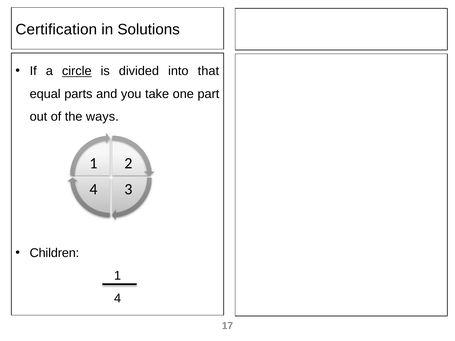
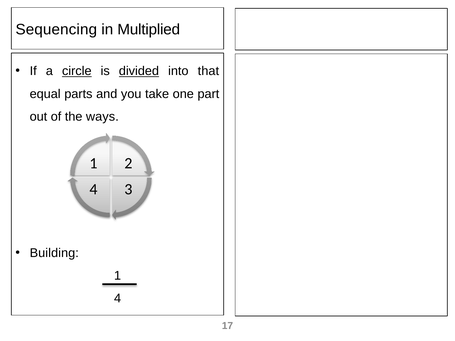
Certification: Certification -> Sequencing (56, 29)
Solutions: Solutions -> Multiplied (149, 29)
divided underline: none -> present (139, 71)
Children: Children -> Building (54, 253)
